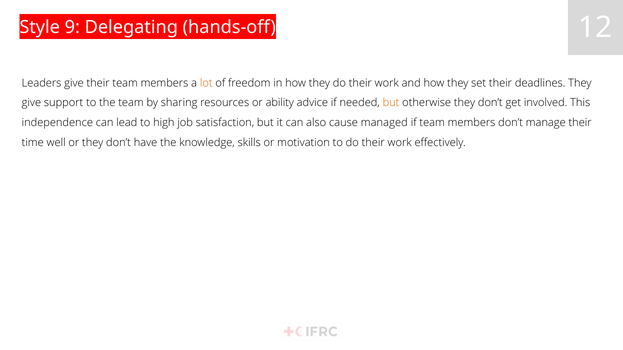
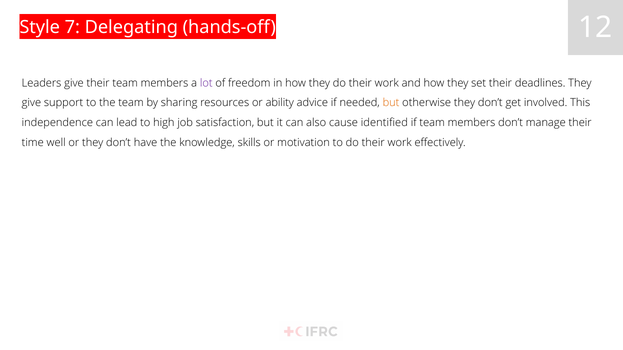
9: 9 -> 7 (72, 28)
lot colour: orange -> purple (206, 83)
managed: managed -> identified (384, 123)
